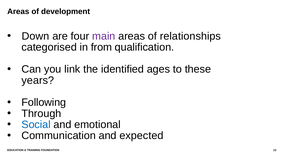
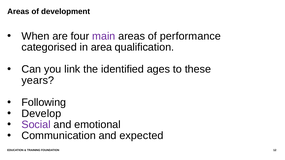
Down: Down -> When (35, 36)
relationships: relationships -> performance (190, 36)
from: from -> area (101, 47)
Through: Through -> Develop (41, 114)
Social colour: blue -> purple (36, 125)
